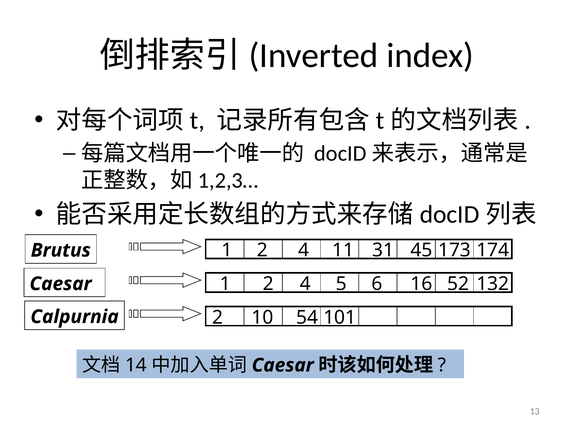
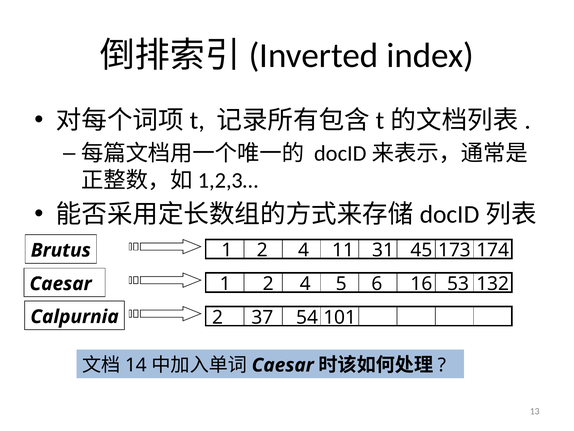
52: 52 -> 53 (458, 283)
10: 10 -> 37 (263, 317)
